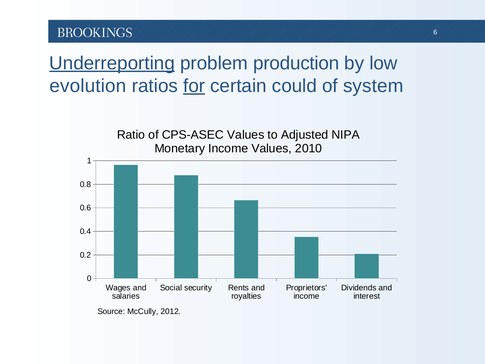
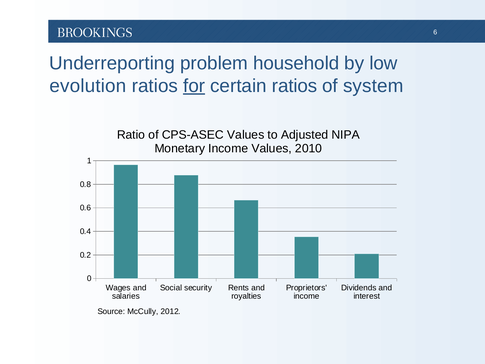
Underreporting underline: present -> none (112, 63)
production: production -> household (296, 63)
certain could: could -> ratios (295, 86)
